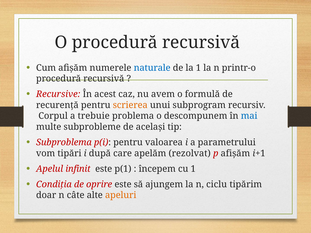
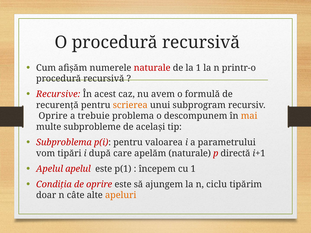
naturale colour: blue -> red (152, 68)
Corpul: Corpul -> Oprire (53, 116)
mai colour: blue -> orange (249, 116)
apelăm rezolvat: rezolvat -> naturale (190, 153)
p afişăm: afişăm -> directă (235, 153)
Apelul infinit: infinit -> apelul (78, 169)
